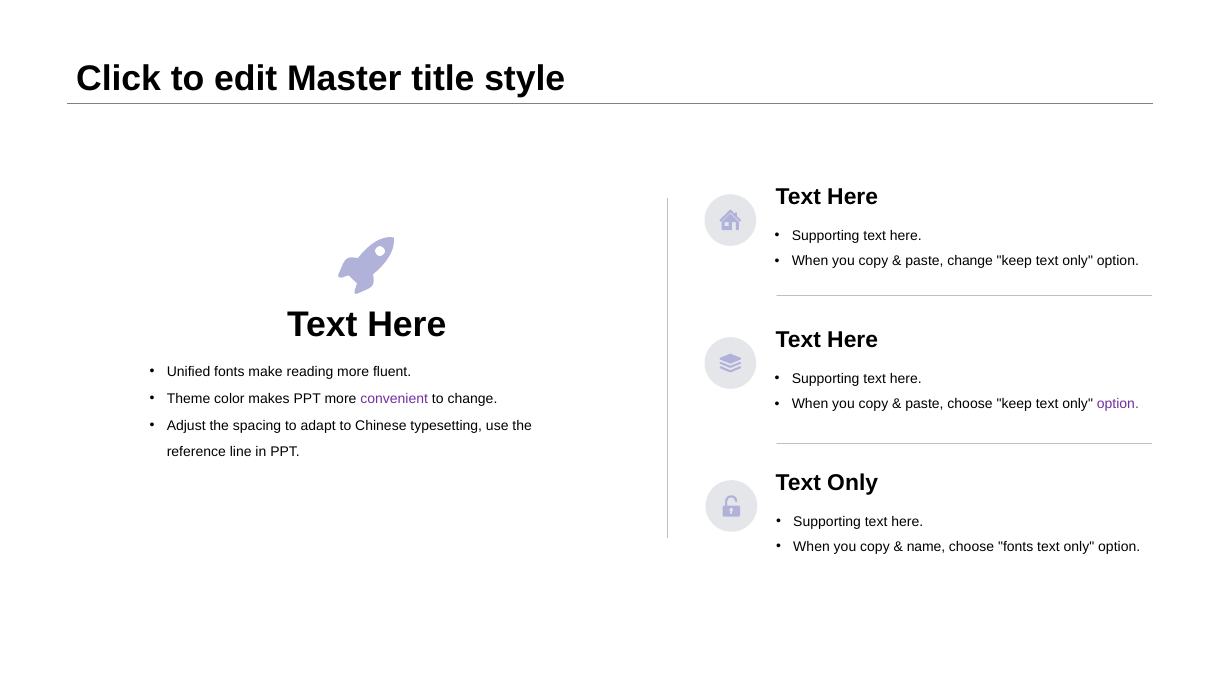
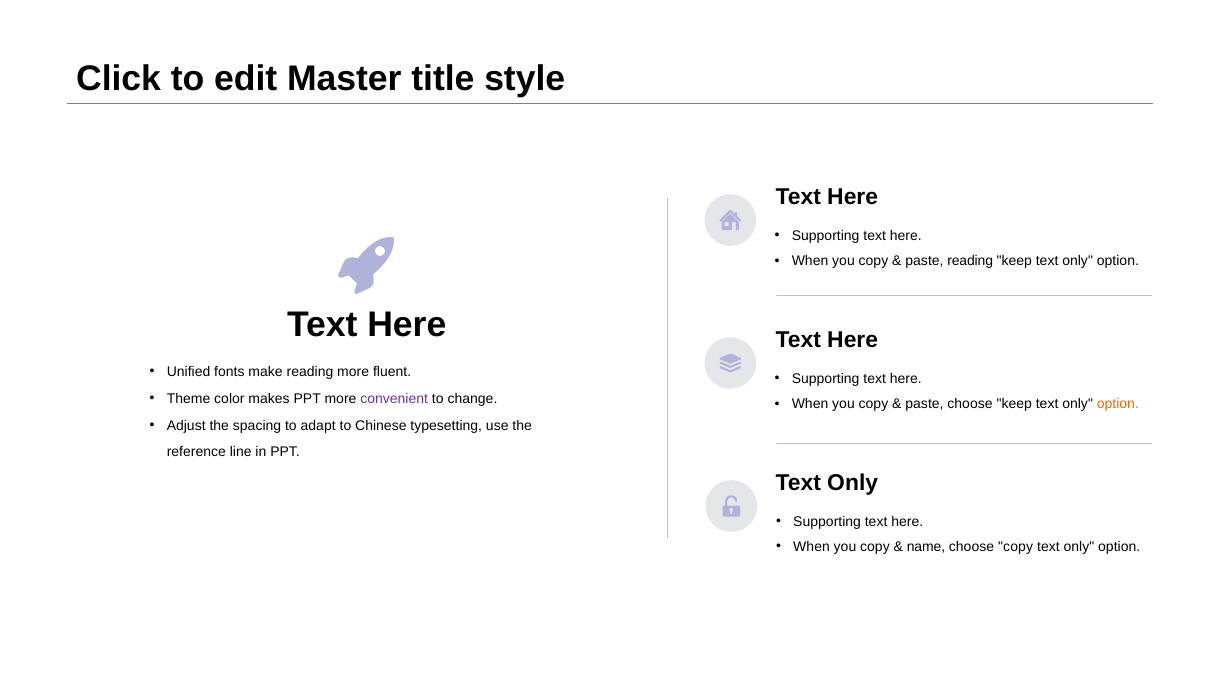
paste change: change -> reading (970, 261)
option colour: purple -> orange (1118, 404)
choose fonts: fonts -> copy (1016, 547)
